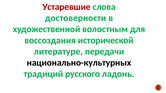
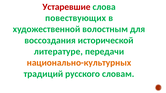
достоверности: достоверности -> повествующих (76, 18)
национально-культурных colour: black -> orange (79, 63)
ладонь: ладонь -> словам (118, 74)
